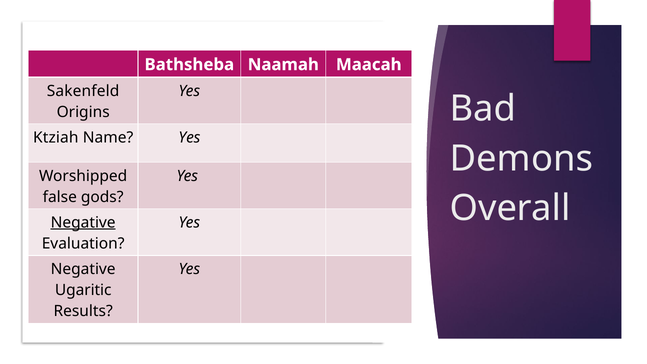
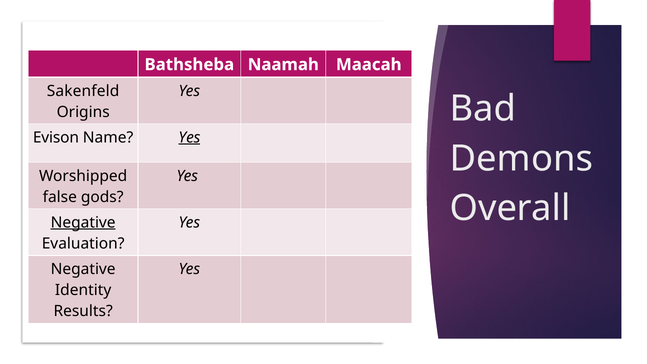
Ktziah: Ktziah -> Evison (56, 137)
Yes underline: none -> present (189, 137)
Ugaritic: Ugaritic -> Identity (83, 290)
